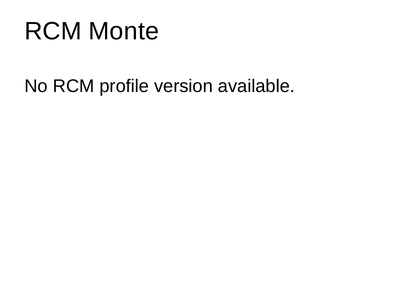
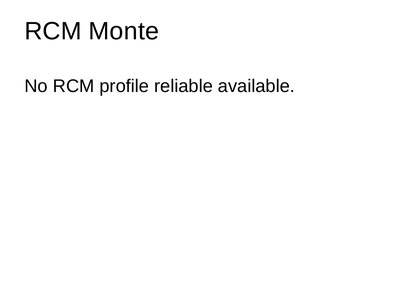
version: version -> reliable (184, 86)
